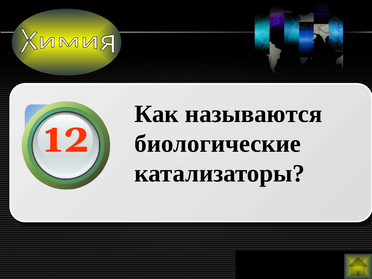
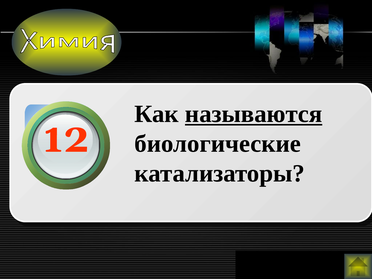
называются underline: none -> present (254, 114)
